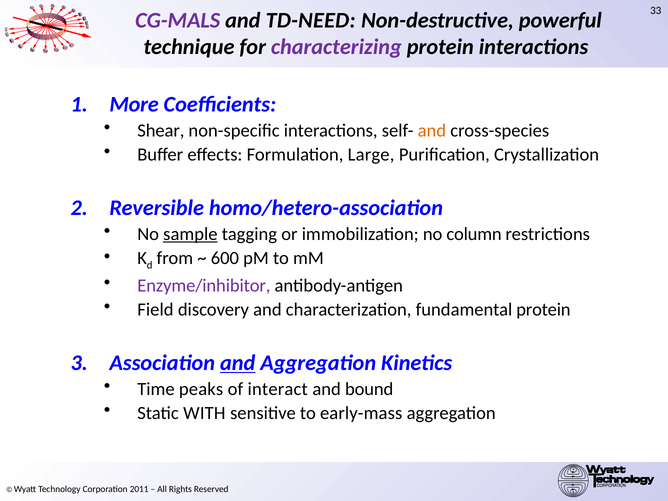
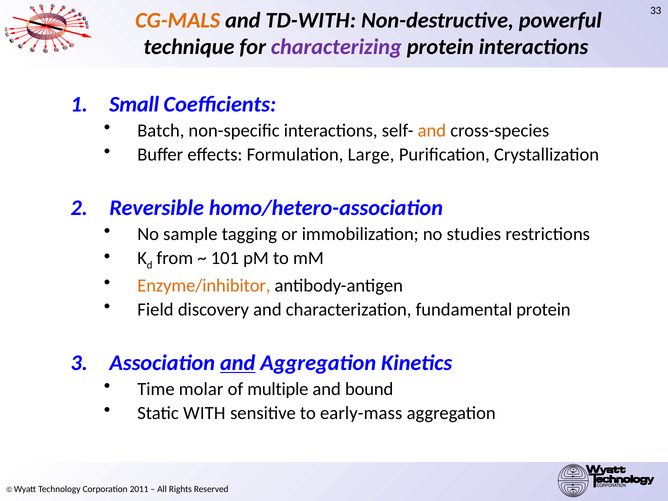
CG-MALS colour: purple -> orange (178, 20)
TD-NEED: TD-NEED -> TD-WITH (311, 20)
More: More -> Small (134, 104)
Shear: Shear -> Batch (161, 130)
sample underline: present -> none (190, 234)
column: column -> studies (474, 234)
600: 600 -> 101 (225, 258)
Enzyme/inhibitor colour: purple -> orange (204, 285)
peaks: peaks -> molar (201, 389)
interact: interact -> multiple (278, 389)
